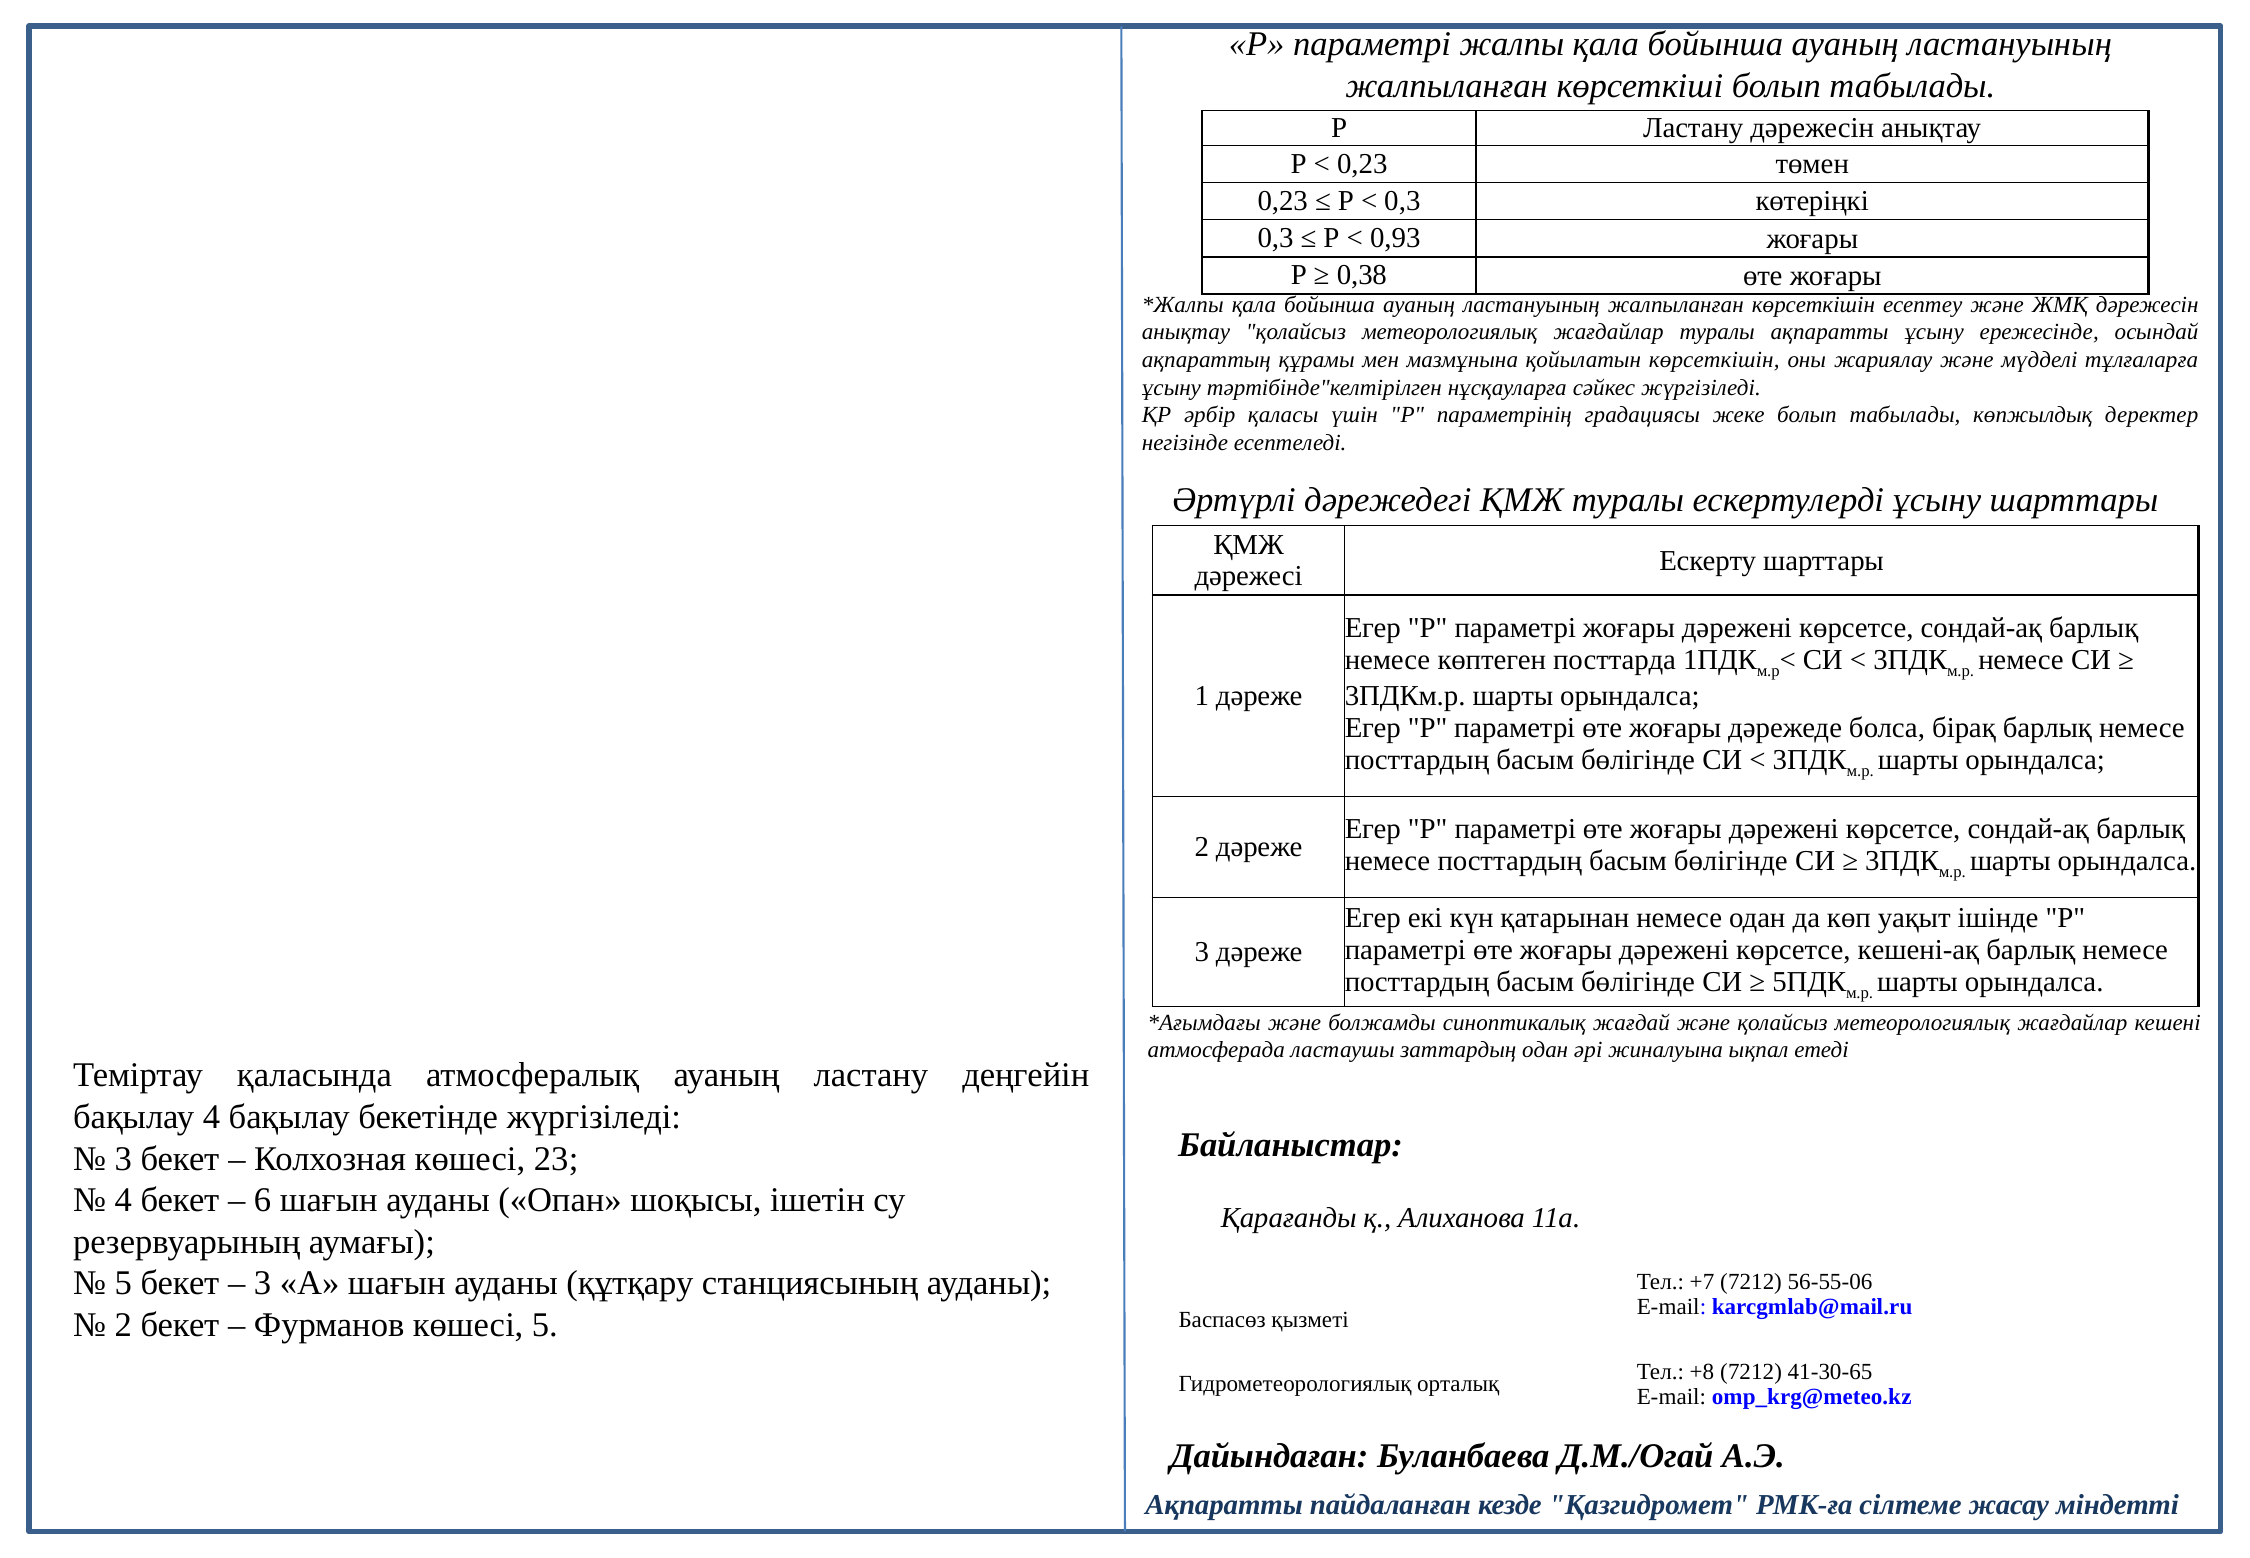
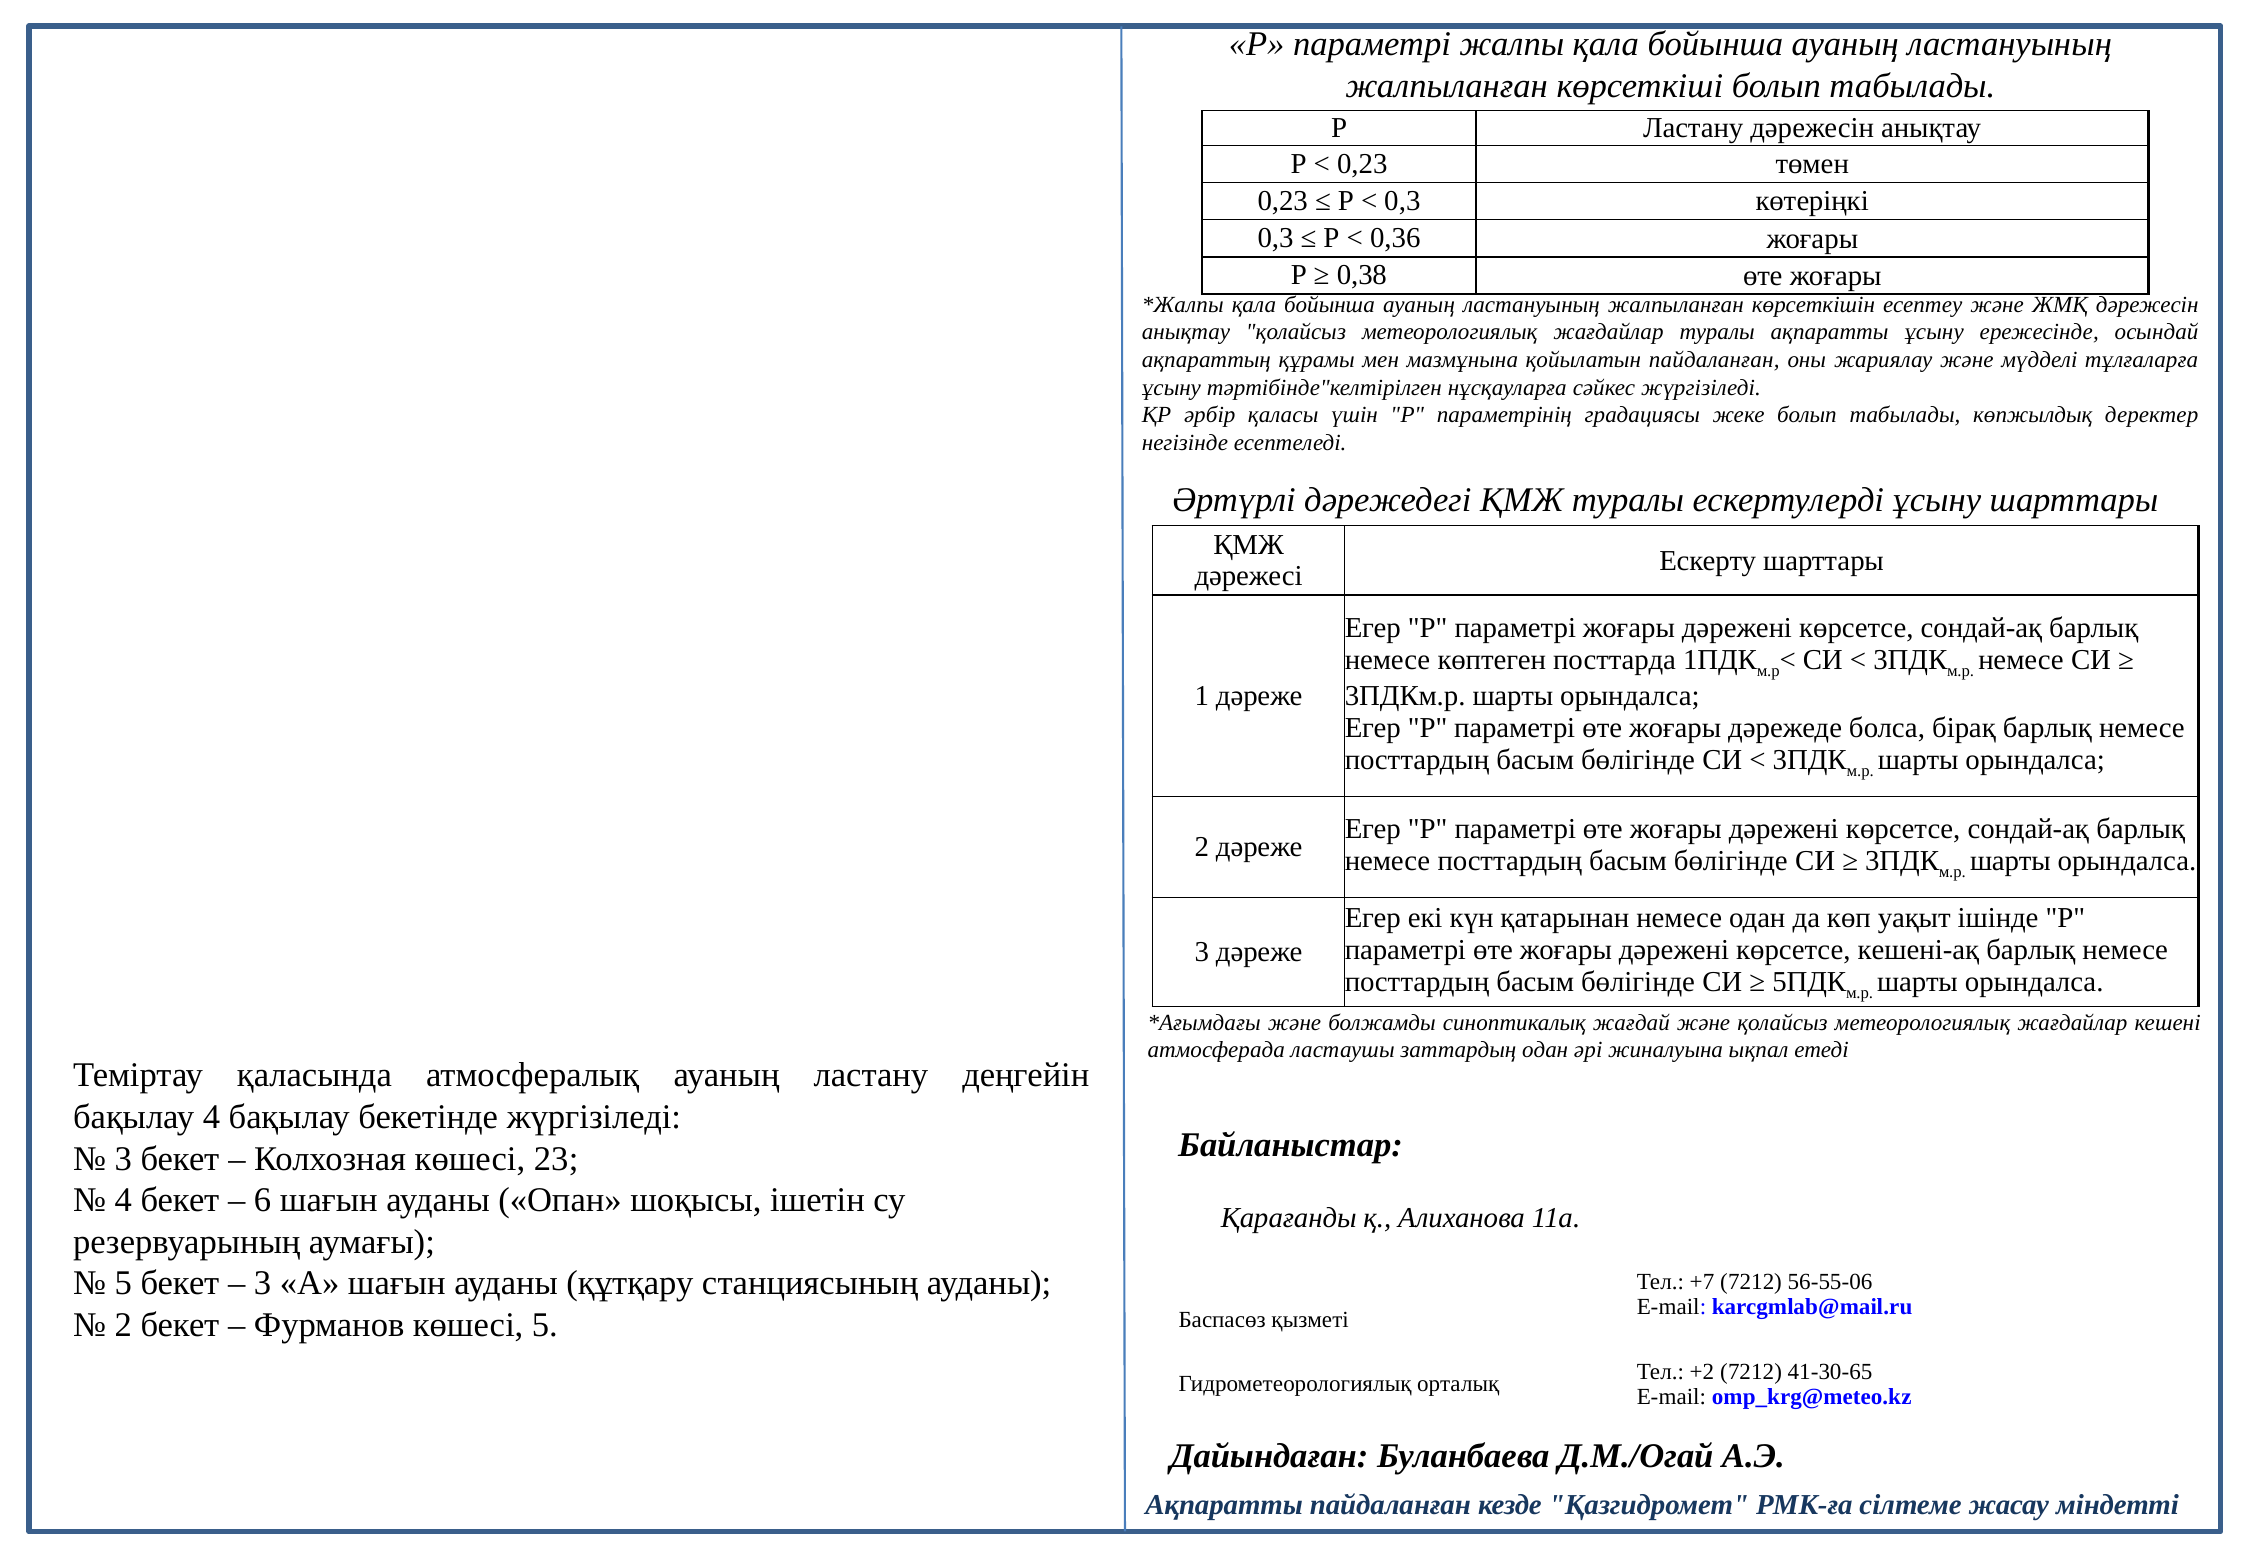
0,93: 0,93 -> 0,36 (1395, 238)
қойылатын көрсеткішін: көрсеткішін -> пайдаланған (1714, 360)
+8: +8 -> +2 (1702, 1371)
